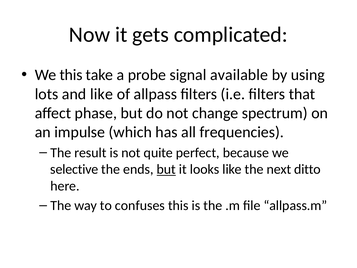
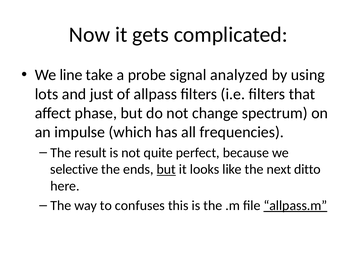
We this: this -> line (71, 75)
available: available -> analyzed (239, 75)
and like: like -> just (102, 94)
allpass.m underline: none -> present (295, 205)
